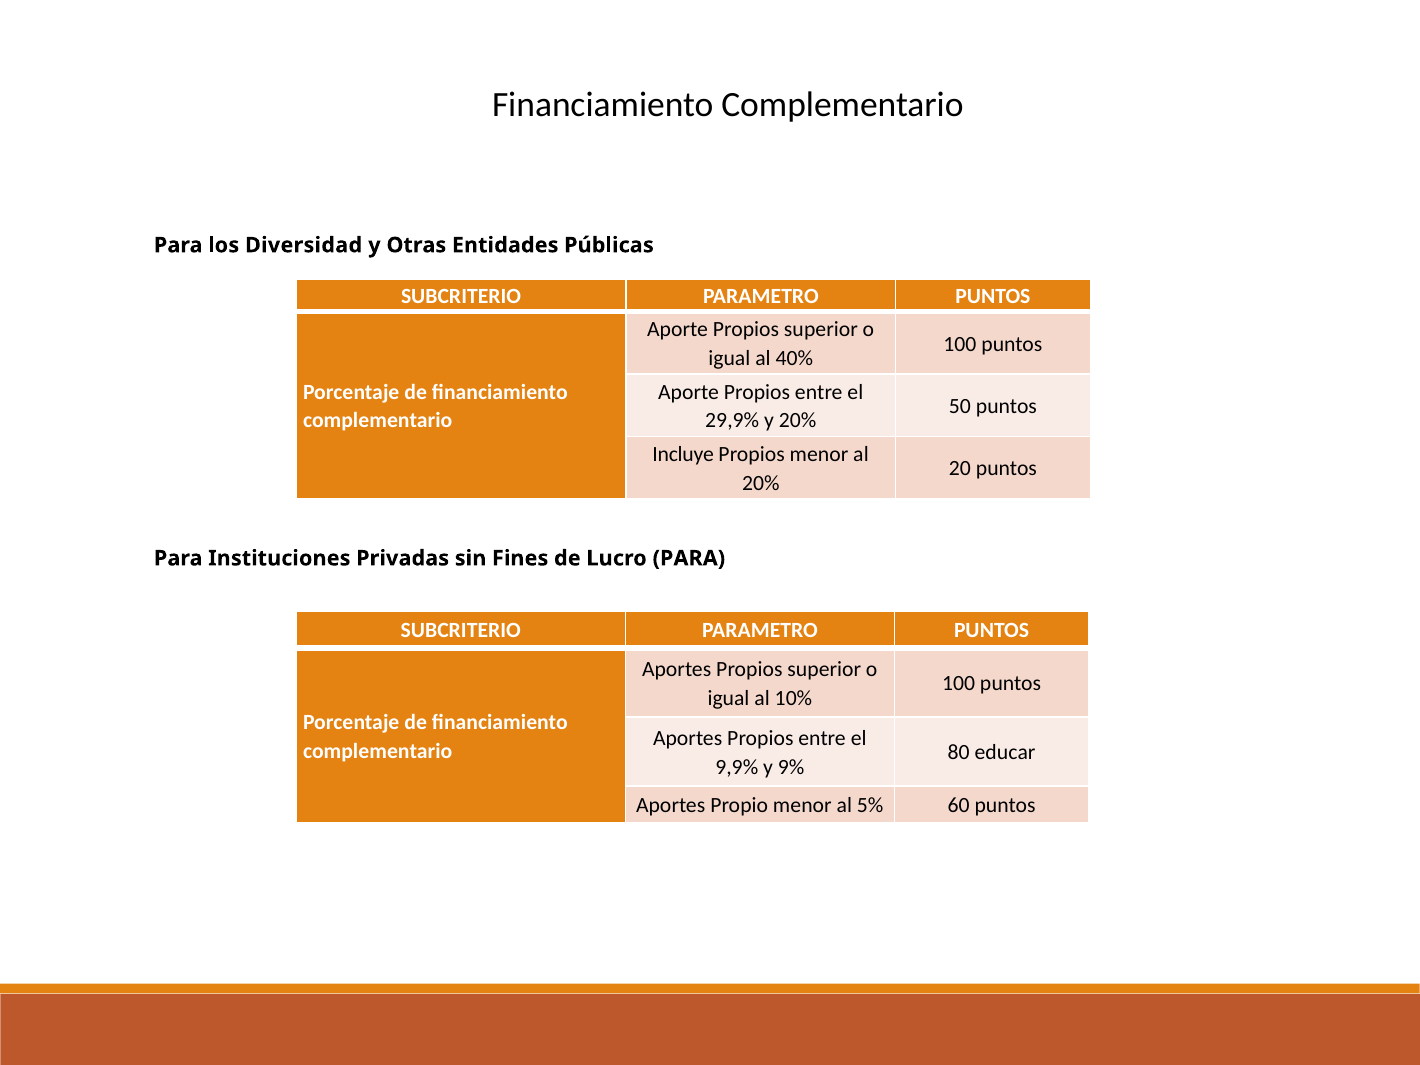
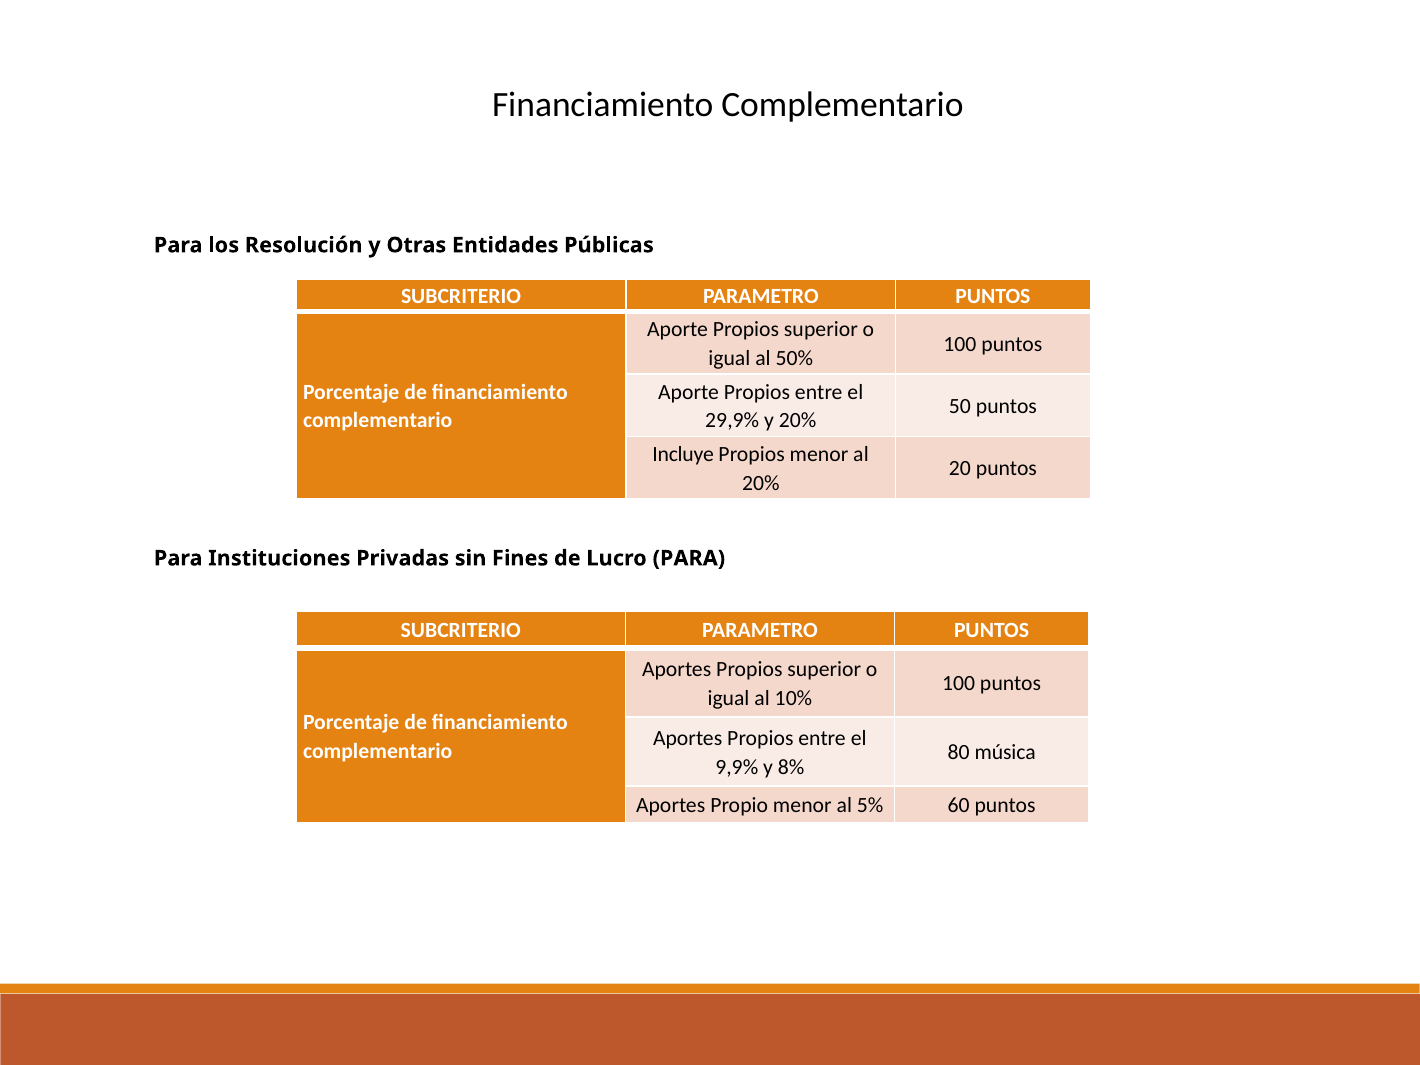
Diversidad: Diversidad -> Resolución (304, 245)
40%: 40% -> 50% (794, 358)
educar: educar -> música (1005, 753)
9%: 9% -> 8% (791, 767)
